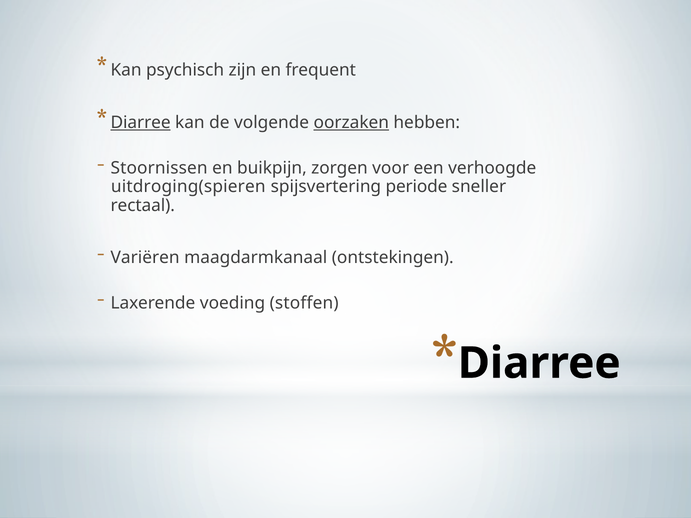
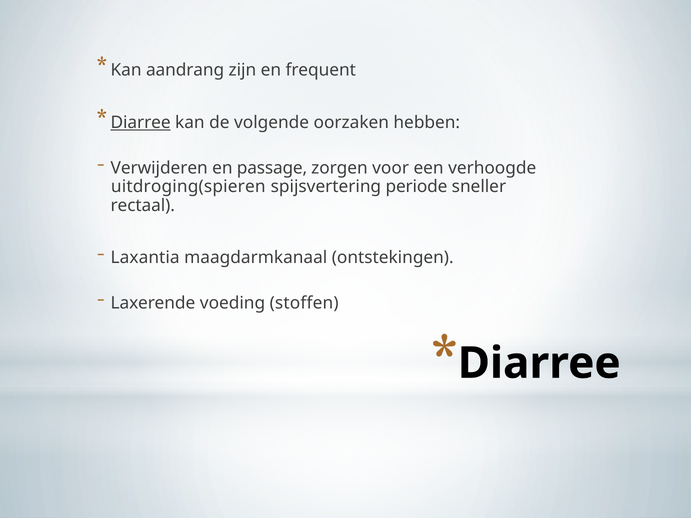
psychisch: psychisch -> aandrang (185, 70)
oorzaken underline: present -> none (351, 122)
Stoornissen: Stoornissen -> Verwijderen (159, 168)
buikpijn: buikpijn -> passage (272, 168)
Variëren: Variëren -> Laxantia (145, 258)
